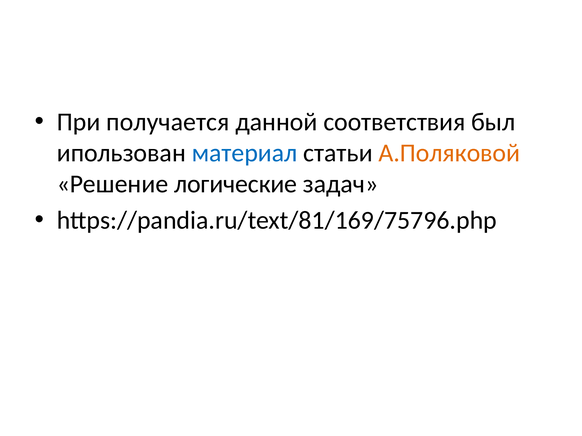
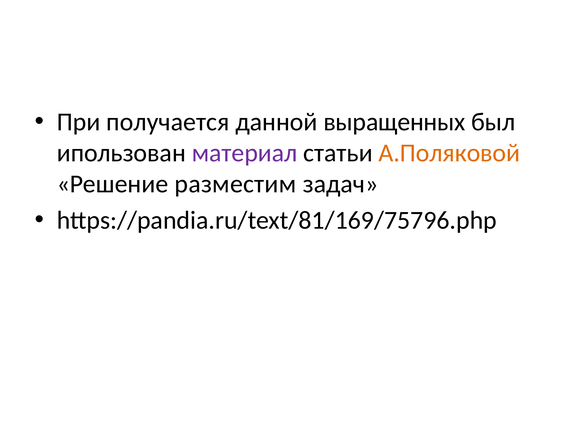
соответствия: соответствия -> выращенных (394, 122)
материал colour: blue -> purple (245, 153)
логические: логические -> разместим (235, 184)
